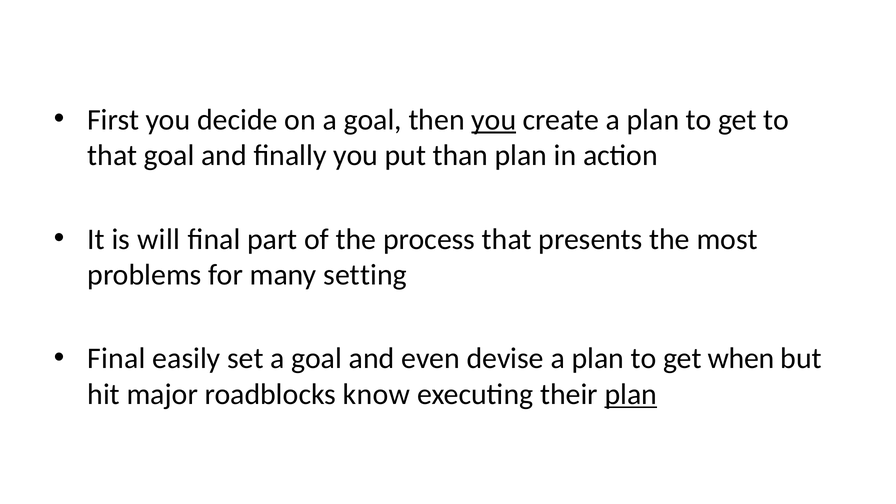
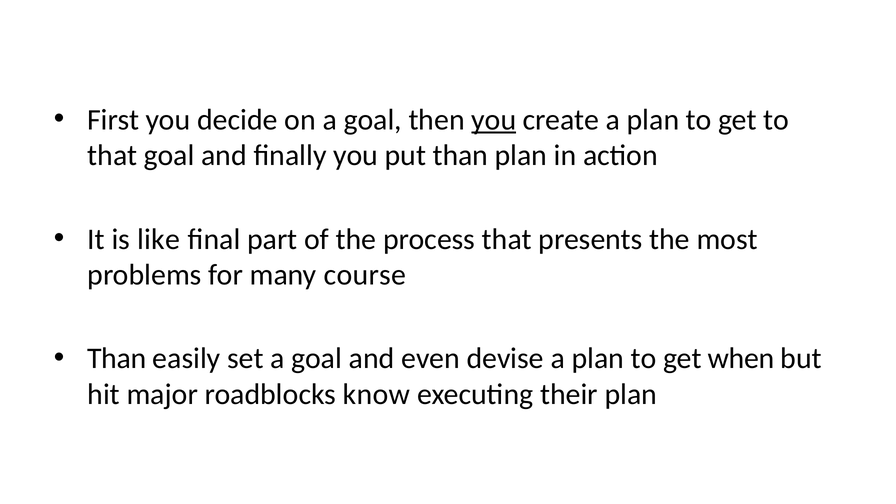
will: will -> like (159, 239)
setting: setting -> course (365, 275)
Final: Final -> Than (117, 359)
plan underline: present -> none (631, 394)
